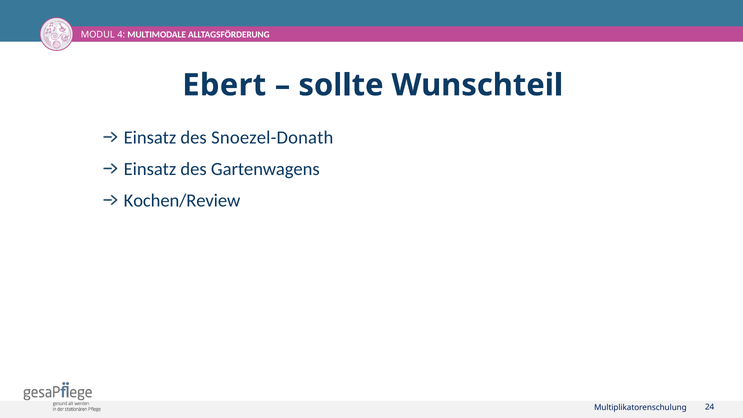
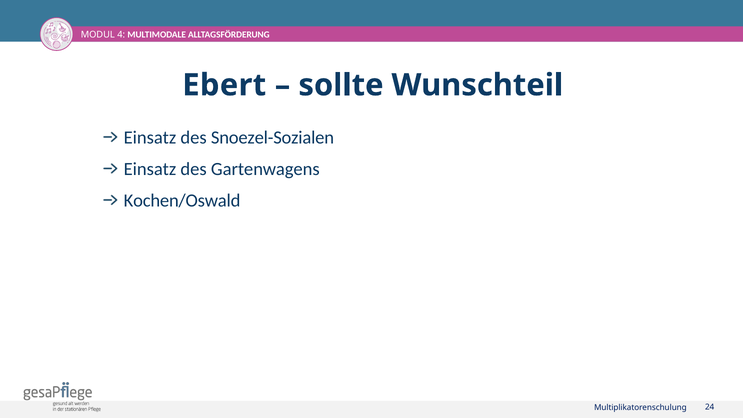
Snoezel-Donath: Snoezel-Donath -> Snoezel-Sozialen (272, 137)
Kochen/Review: Kochen/Review -> Kochen/Oswald (182, 201)
